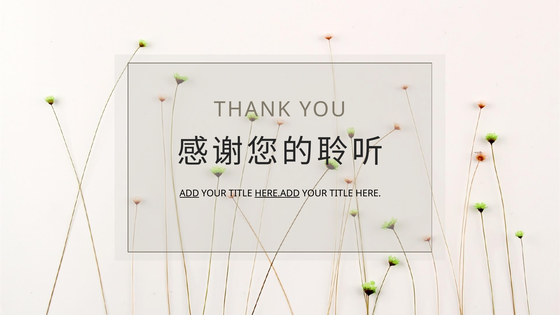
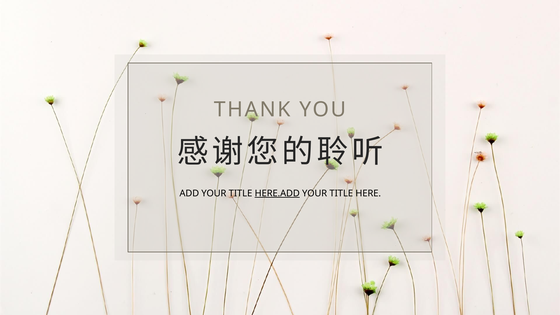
ADD underline: present -> none (189, 193)
